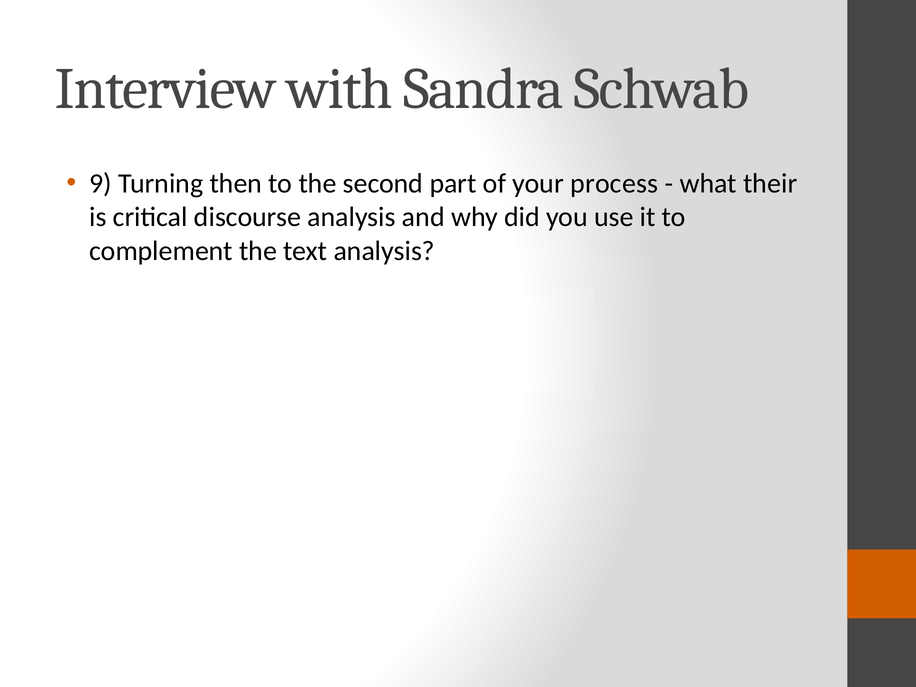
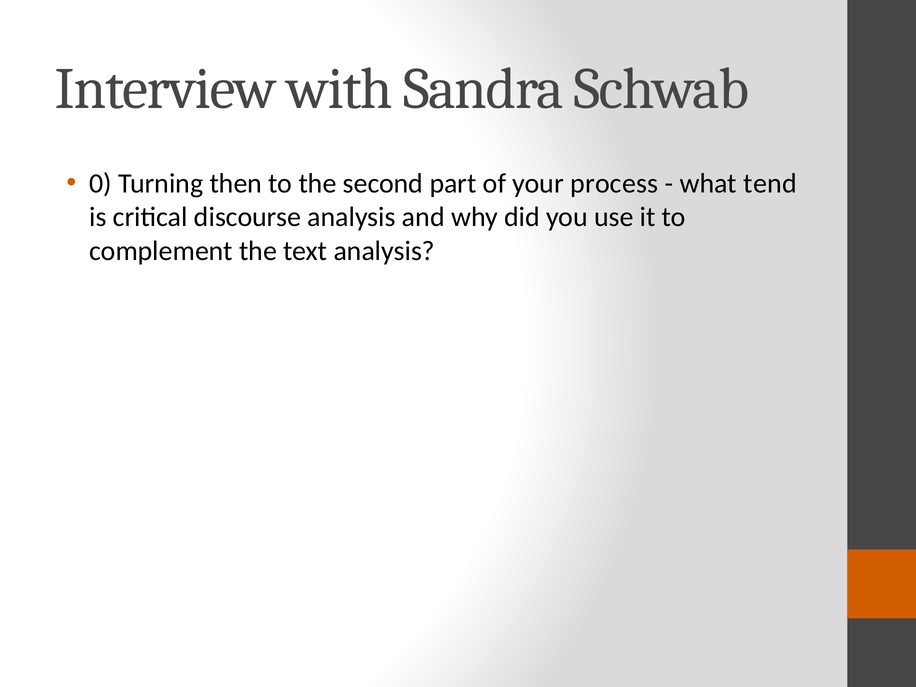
9: 9 -> 0 (101, 184)
their: their -> tend (770, 184)
